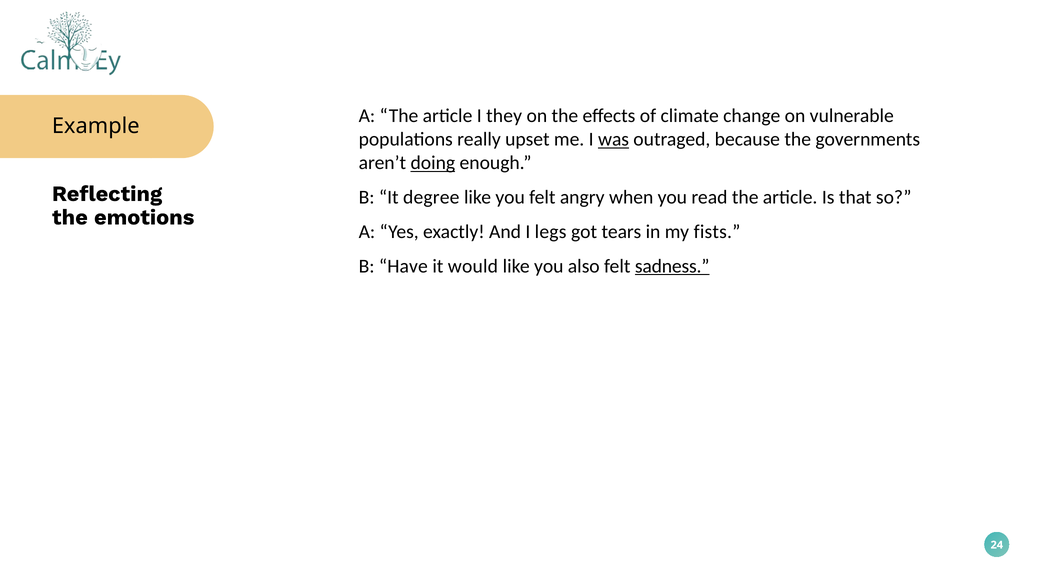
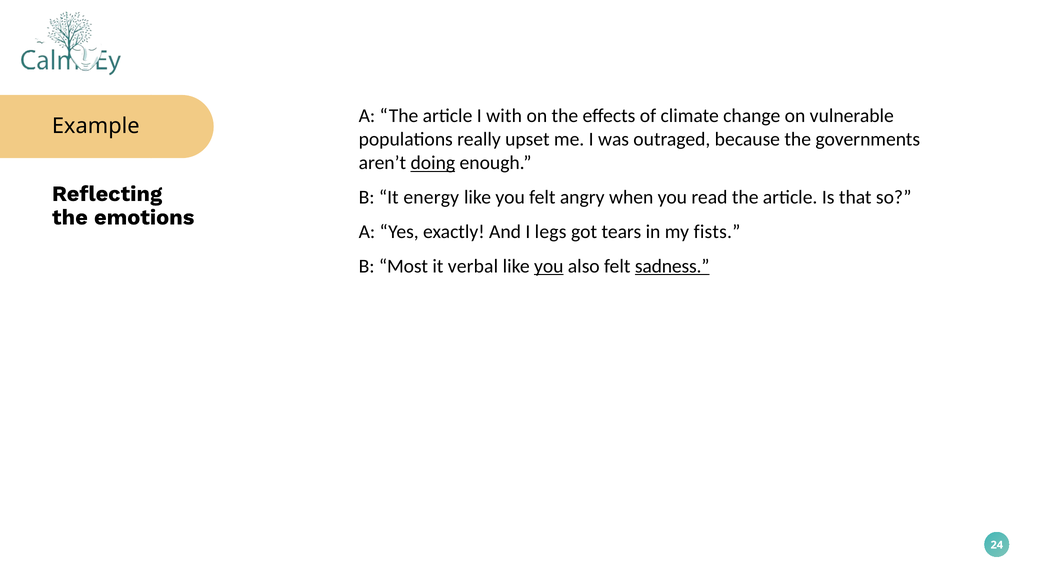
they: they -> with (504, 116)
was underline: present -> none (614, 140)
degree: degree -> energy (431, 197)
Have: Have -> Most (403, 266)
would: would -> verbal (473, 266)
you underline: none -> present (549, 266)
